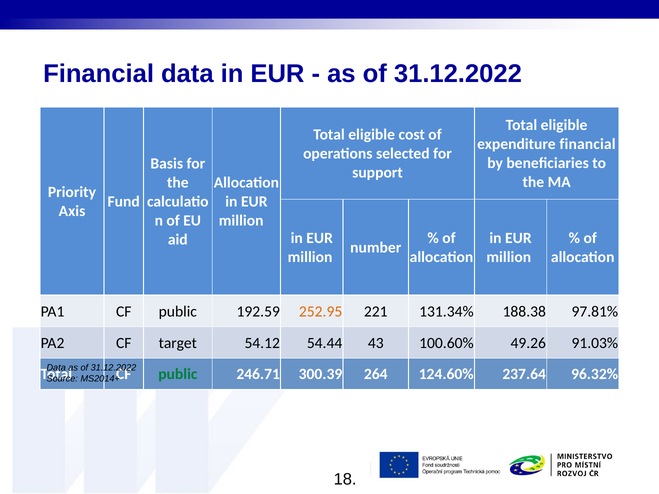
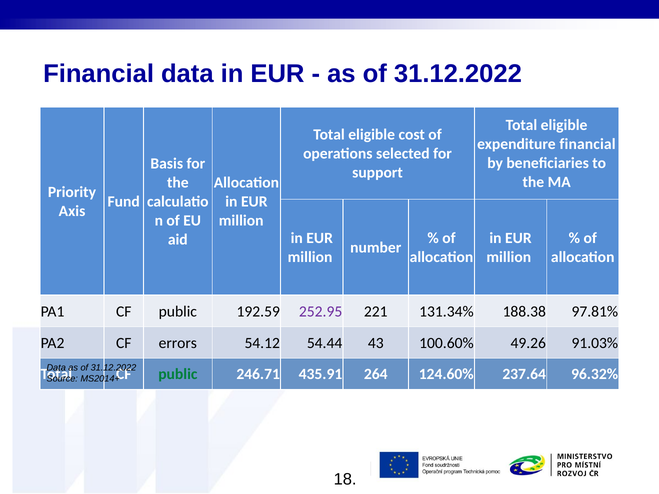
252.95 colour: orange -> purple (321, 312)
target: target -> errors (178, 343)
300.39: 300.39 -> 435.91 (320, 374)
